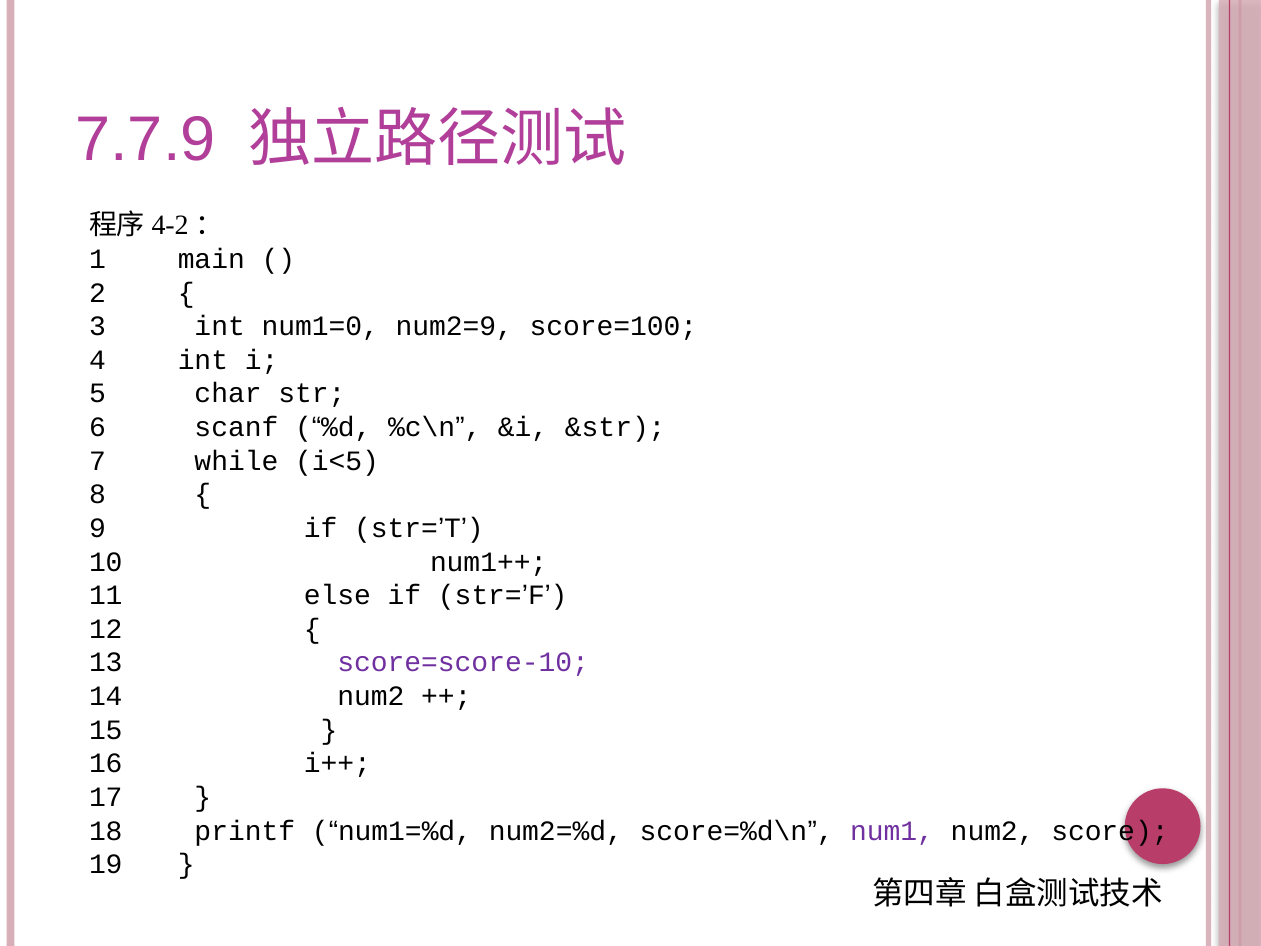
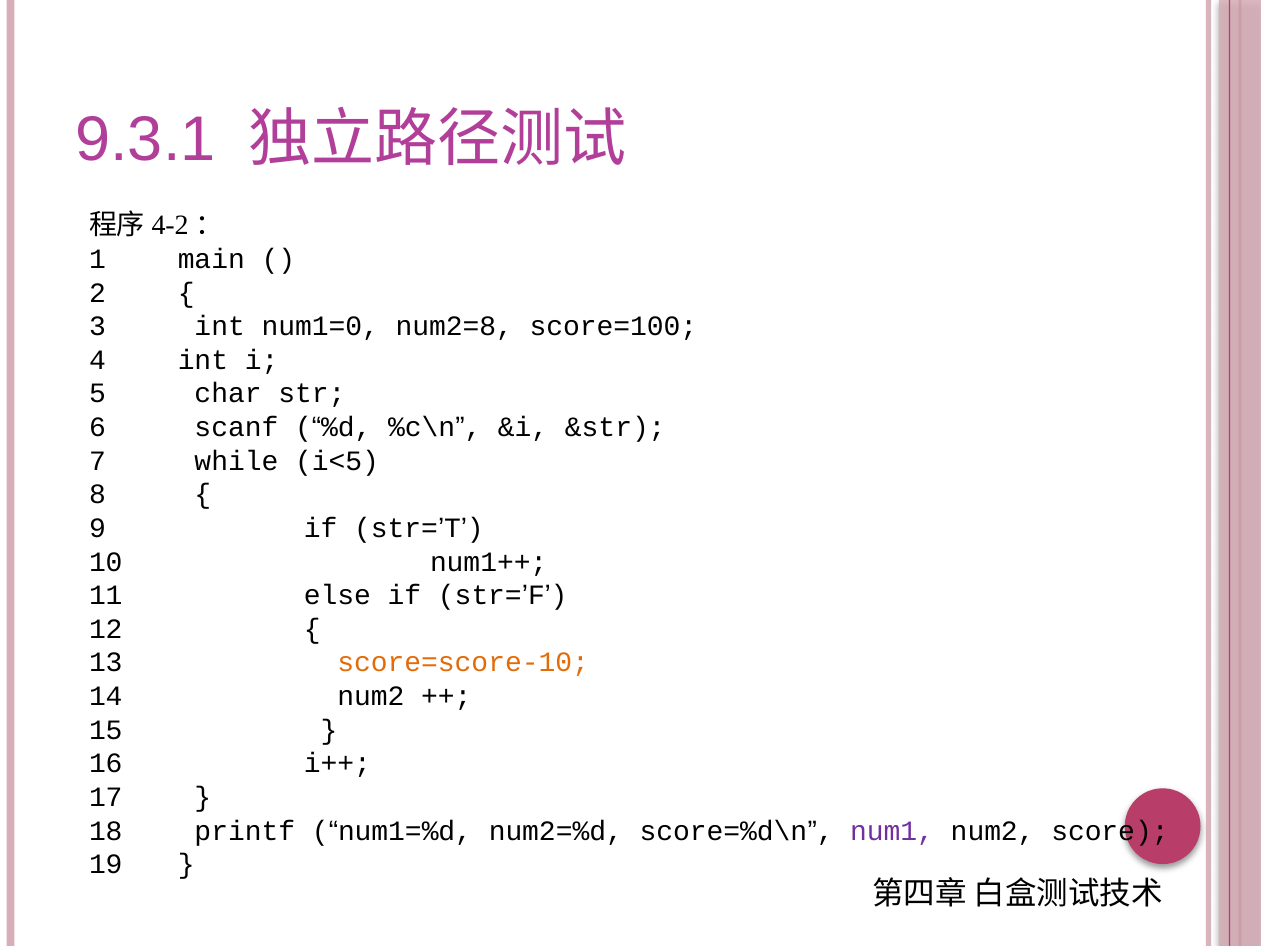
7.7.9: 7.7.9 -> 9.3.1 (146, 139)
num2=9: num2=9 -> num2=8 (454, 326)
score=score-10 colour: purple -> orange (463, 663)
